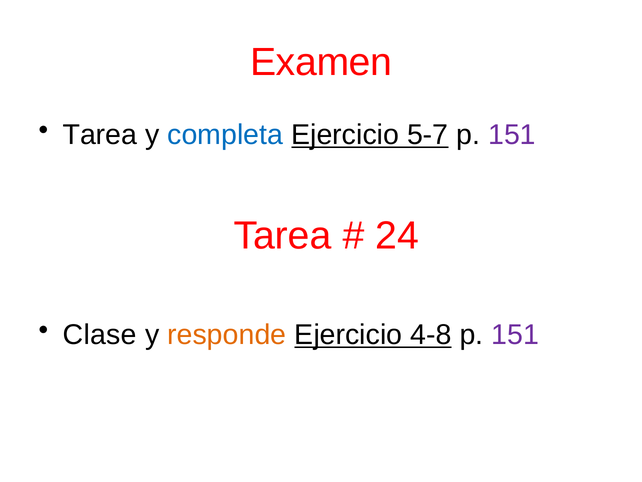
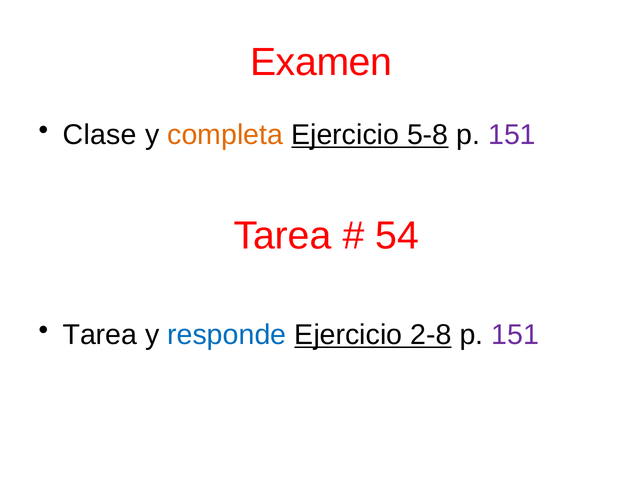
Tarea: Tarea -> Clase (100, 135)
completa colour: blue -> orange (225, 135)
5-7: 5-7 -> 5-8 (428, 135)
24: 24 -> 54 (397, 235)
Clase: Clase -> Tarea (100, 334)
responde colour: orange -> blue (227, 334)
4-8: 4-8 -> 2-8 (431, 334)
